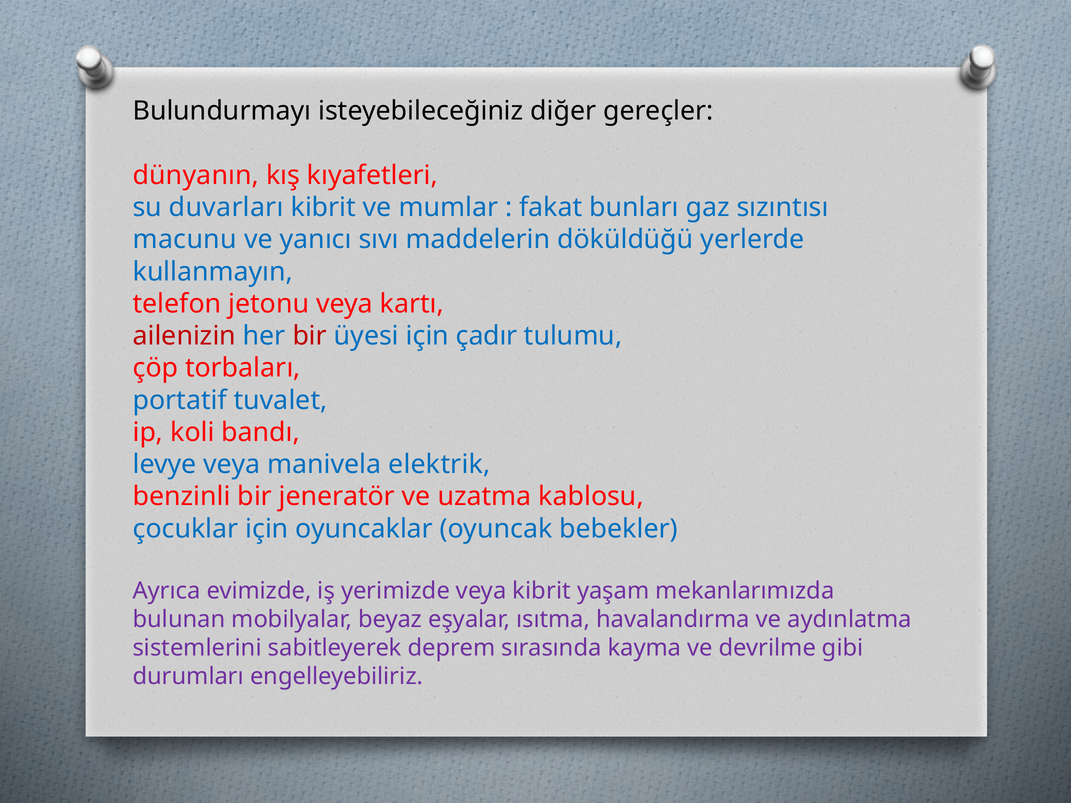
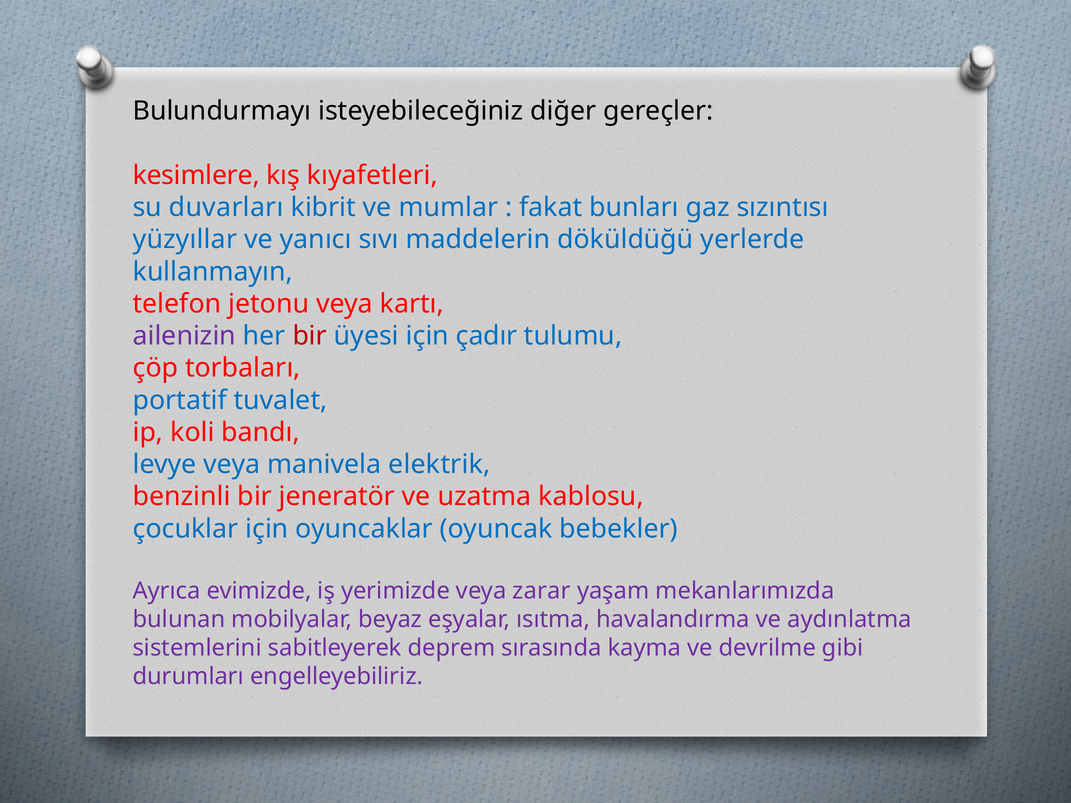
dünyanın: dünyanın -> kesimlere (196, 175)
macunu: macunu -> yüzyıllar (185, 240)
ailenizin colour: red -> purple (184, 336)
veya kibrit: kibrit -> zarar (542, 591)
